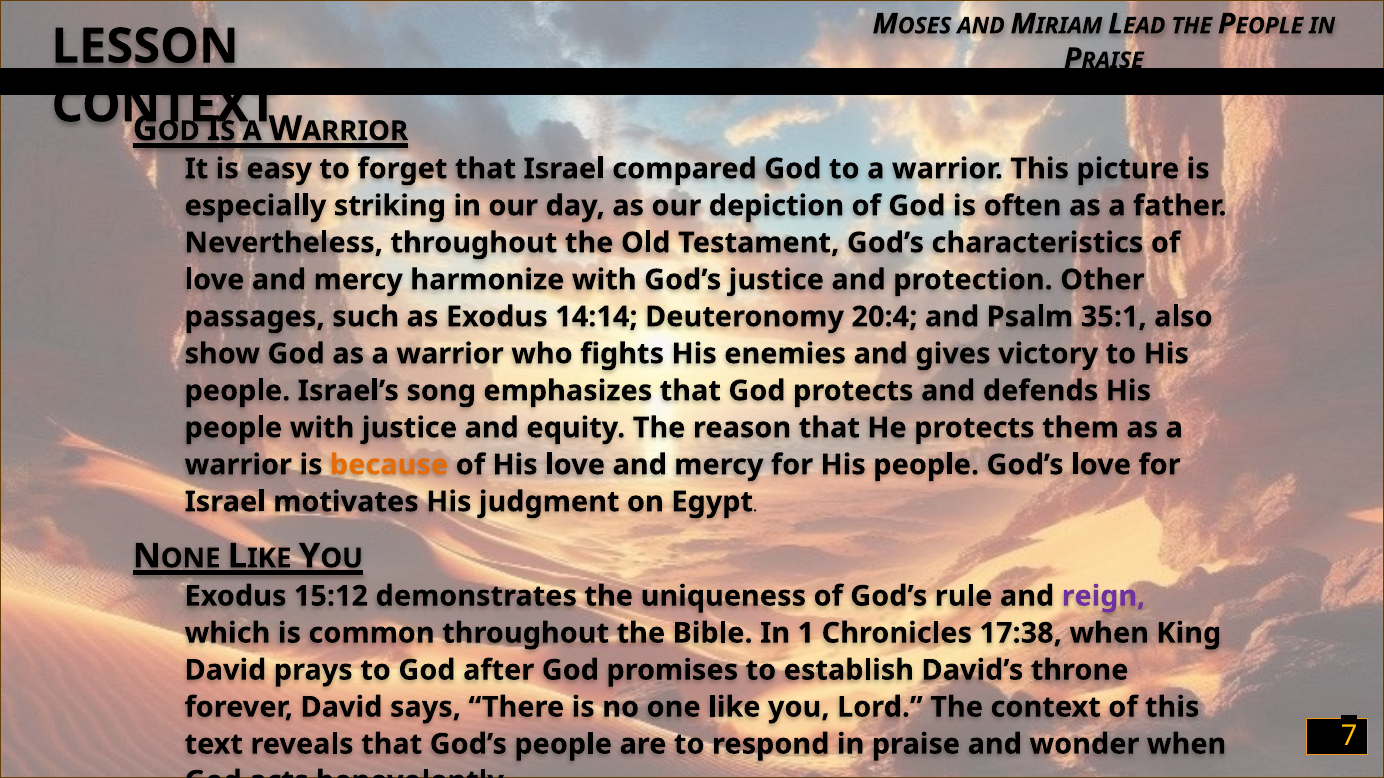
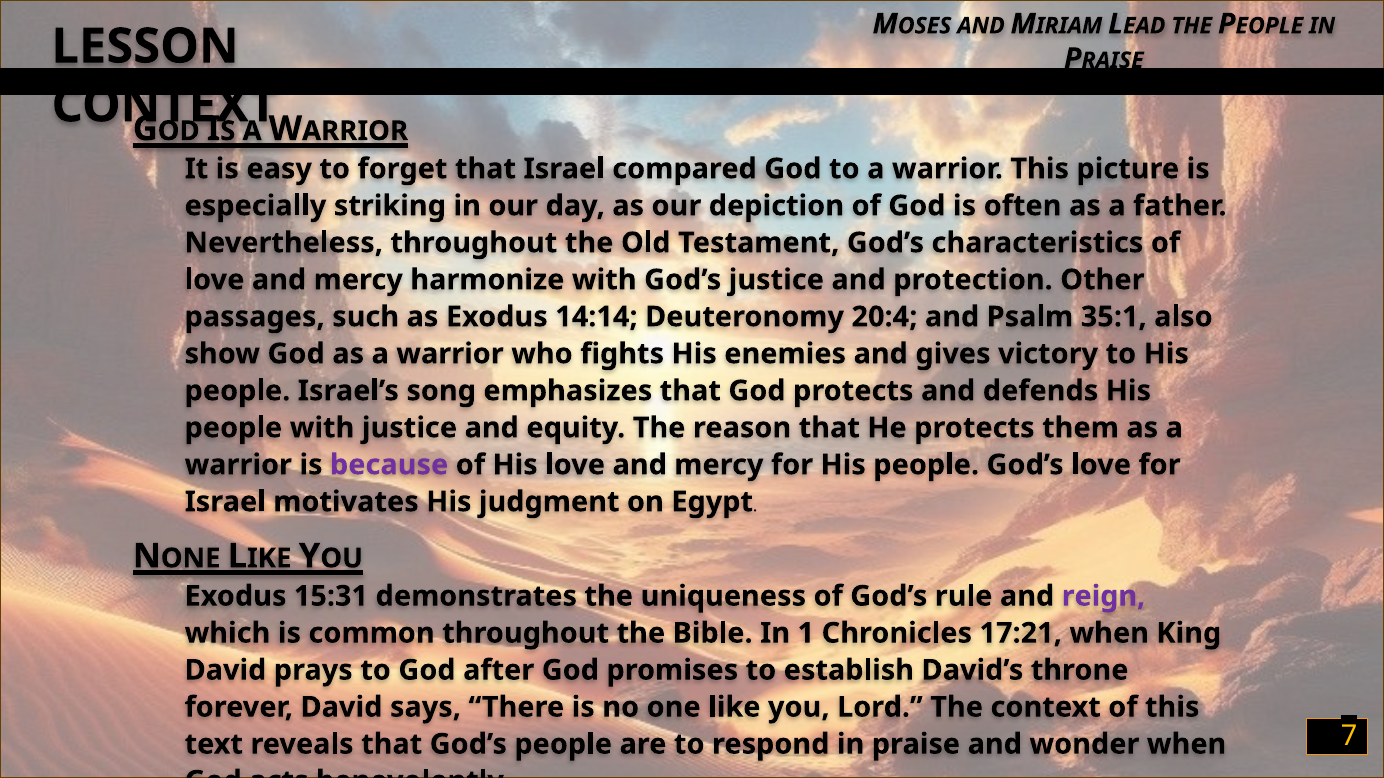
because colour: orange -> purple (389, 465)
15:12: 15:12 -> 15:31 (331, 596)
17:38: 17:38 -> 17:21 (1021, 634)
